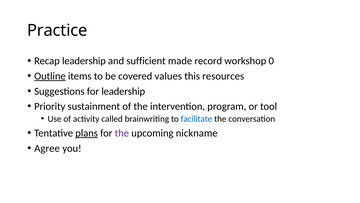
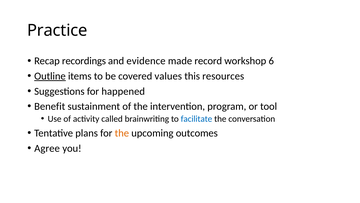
Recap leadership: leadership -> recordings (84, 61)
sufficient: sufficient -> evidence (146, 61)
0: 0 -> 6 (271, 61)
for leadership: leadership -> happened (123, 91)
Priority: Priority -> Benefit (50, 106)
plans underline: present -> none (87, 133)
the colour: purple -> orange (122, 133)
nickname: nickname -> outcomes (197, 133)
